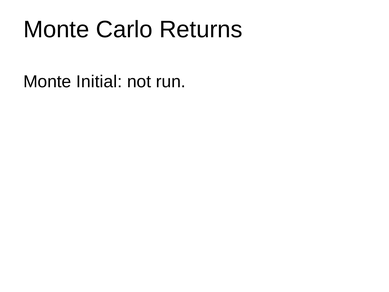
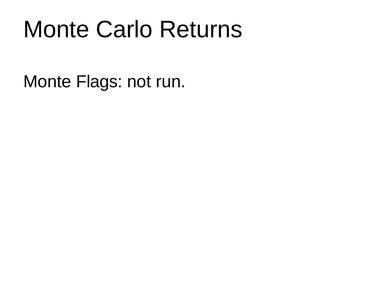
Initial: Initial -> Flags (99, 82)
